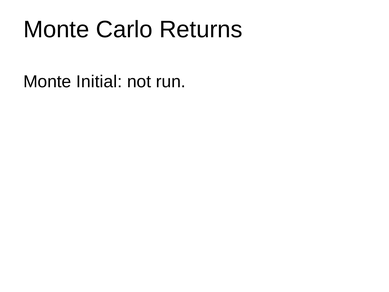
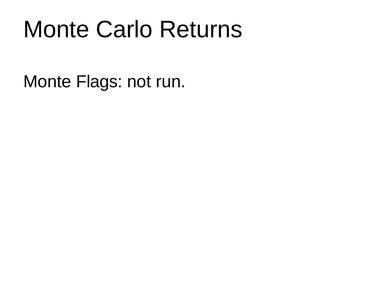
Initial: Initial -> Flags (99, 82)
